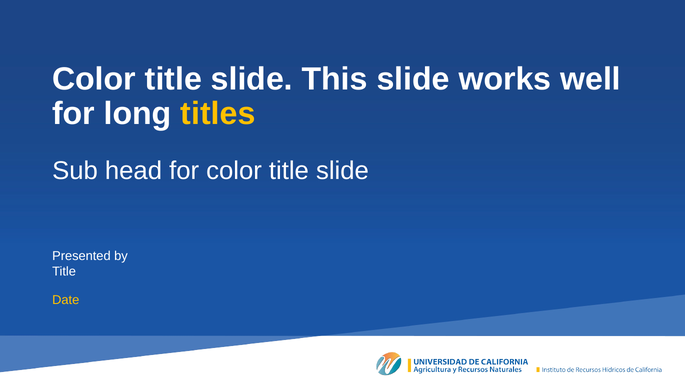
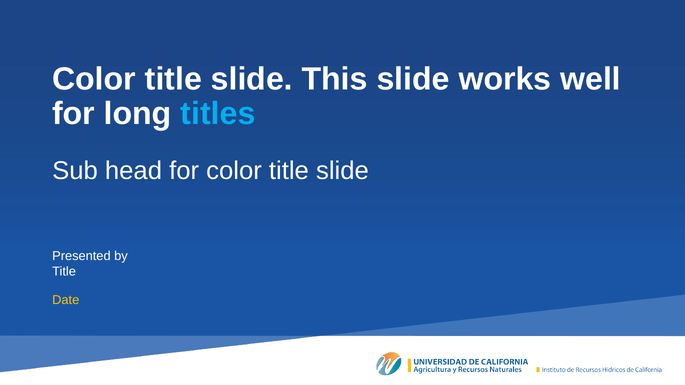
titles colour: yellow -> light blue (218, 114)
